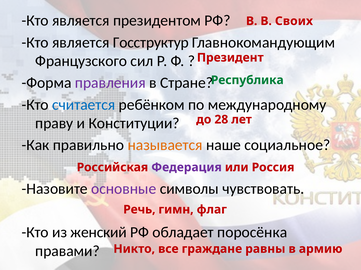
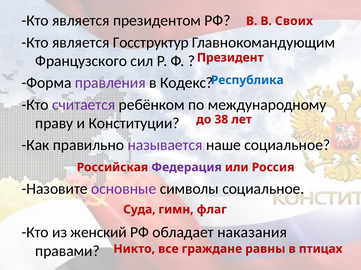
Стране: Стране -> Кодекс (187, 83)
Республика colour: green -> blue (247, 80)
считается colour: blue -> purple (84, 105)
28: 28 -> 38 (221, 120)
называется colour: orange -> purple (165, 145)
символы чувствовать: чувствовать -> социальное (263, 189)
Речь: Речь -> Суда (139, 210)
поросёнка: поросёнка -> наказания (252, 233)
армию: армию -> птицах (321, 250)
